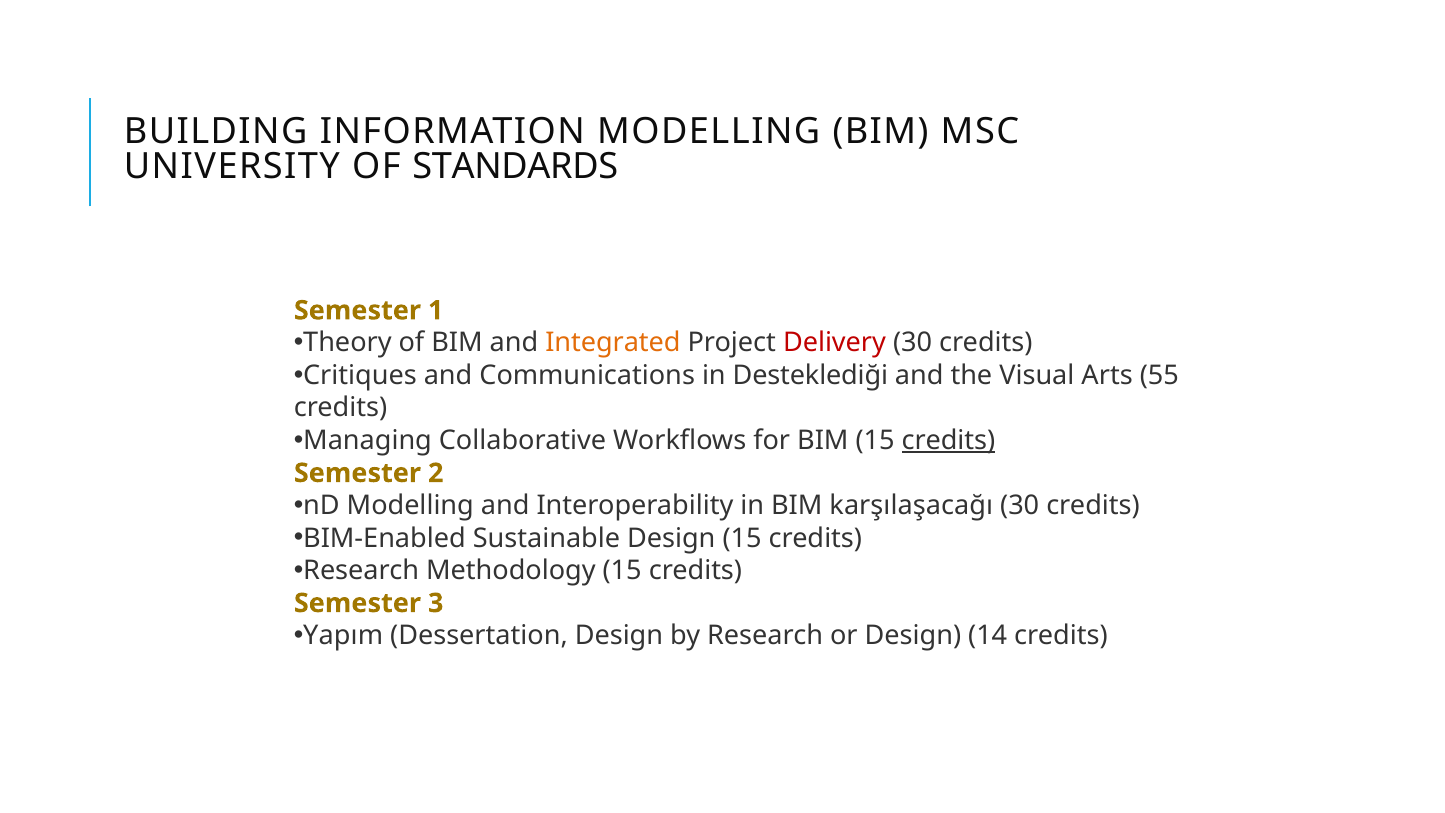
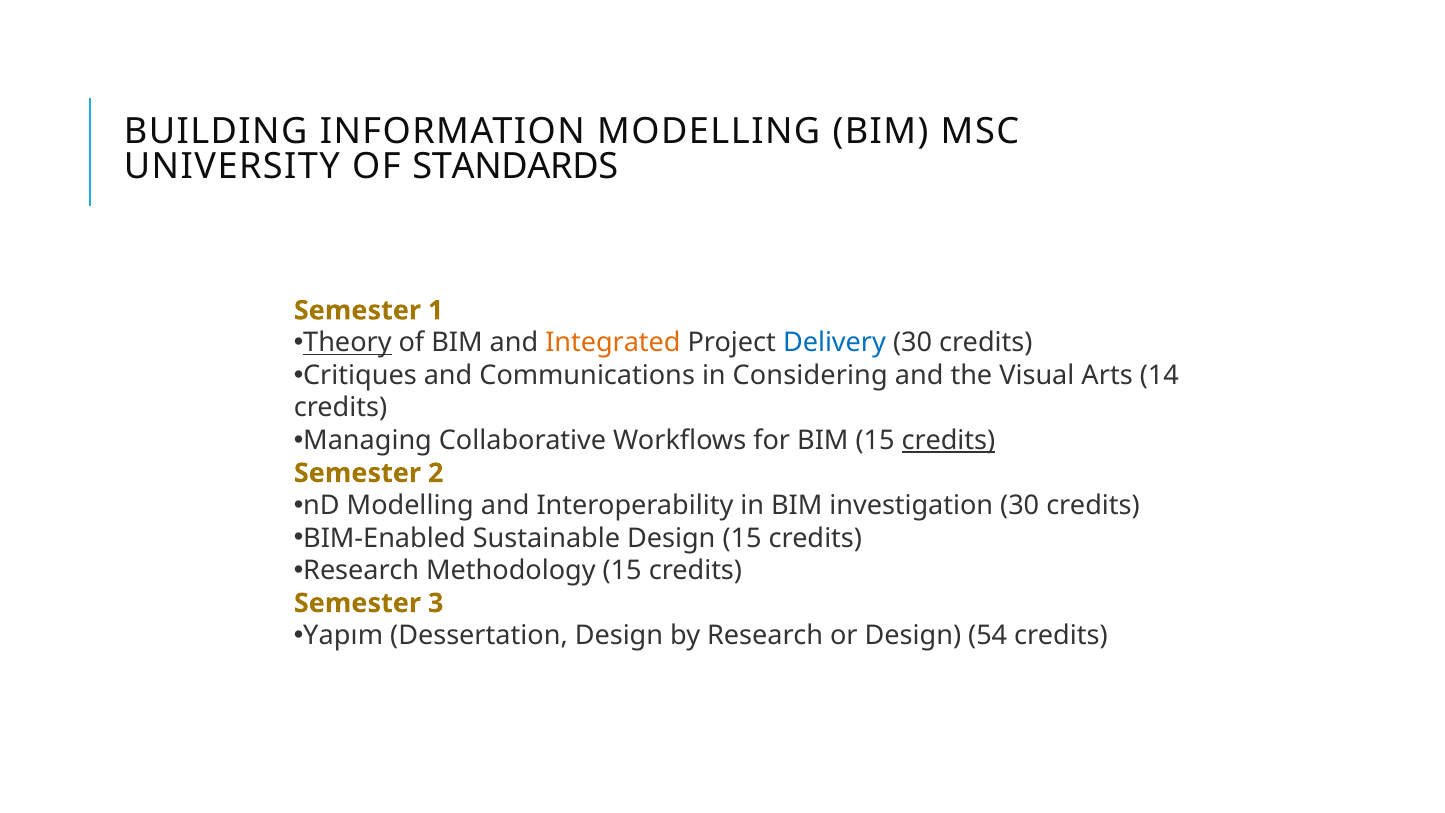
Theory underline: none -> present (347, 343)
Delivery colour: red -> blue (834, 343)
Desteklediği: Desteklediği -> Considering (810, 375)
55: 55 -> 14 (1159, 375)
karşılaşacağı: karşılaşacağı -> investigation (911, 505)
14: 14 -> 54 (988, 636)
